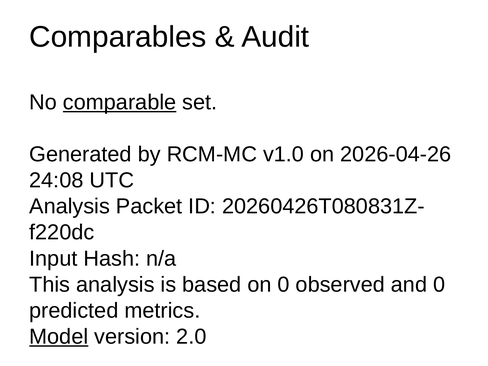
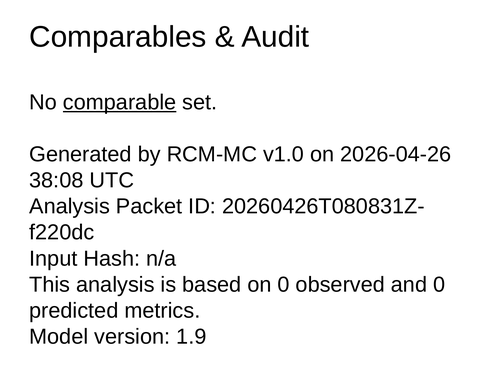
24:08: 24:08 -> 38:08 (56, 180)
Model underline: present -> none (59, 337)
2.0: 2.0 -> 1.9 (191, 337)
